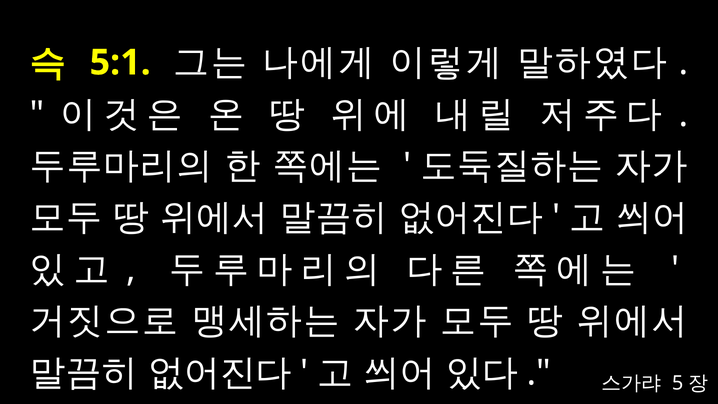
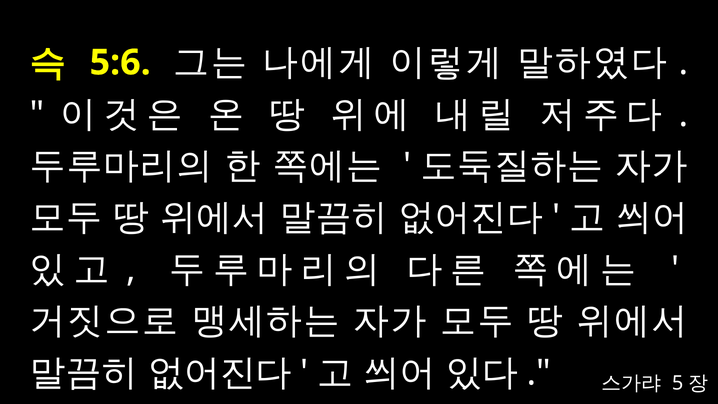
5:1: 5:1 -> 5:6 (120, 63)
